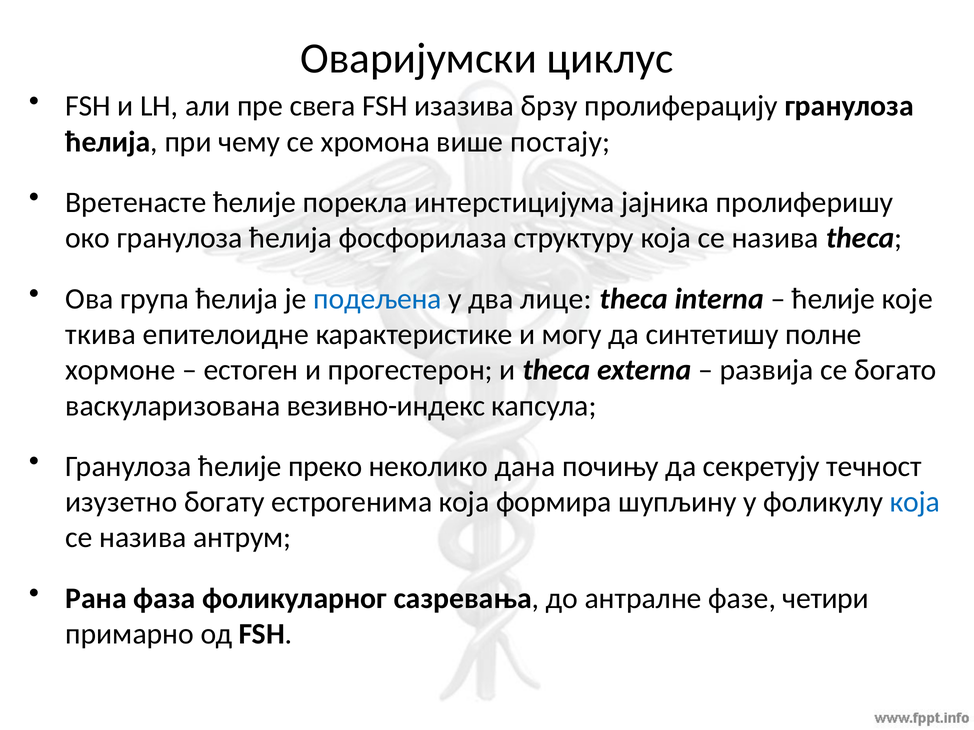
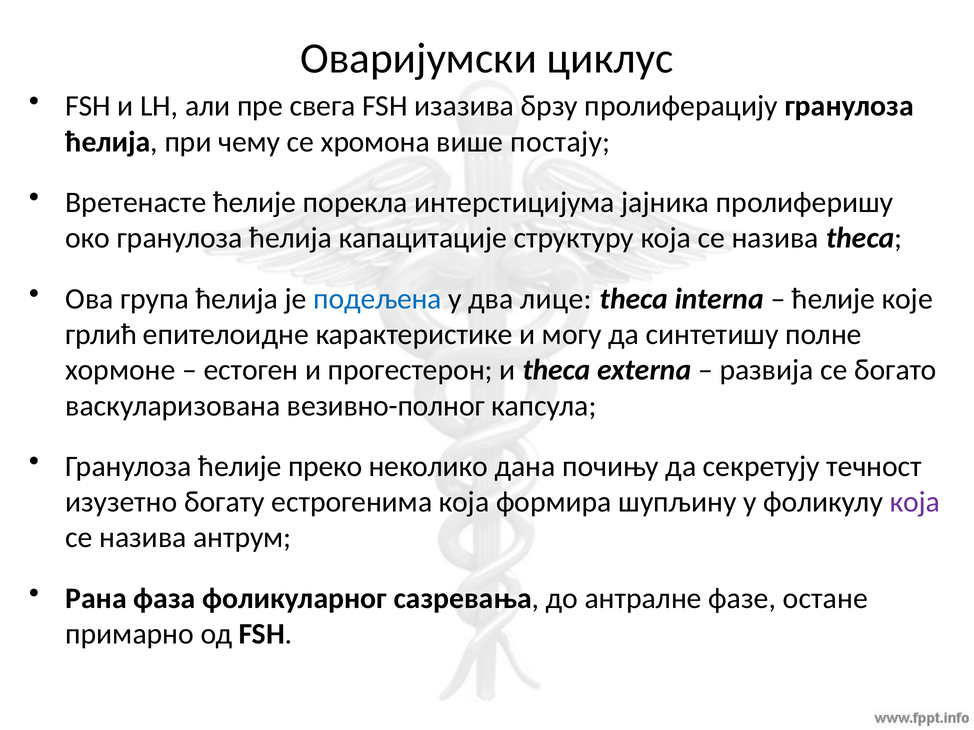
фосфорилаза: фосфорилаза -> капацитације (423, 238)
ткива: ткива -> грлић (101, 335)
везивно-индекс: везивно-индекс -> везивно-полног (386, 406)
која colour: blue -> purple (915, 502)
четири: четири -> остане (825, 599)
